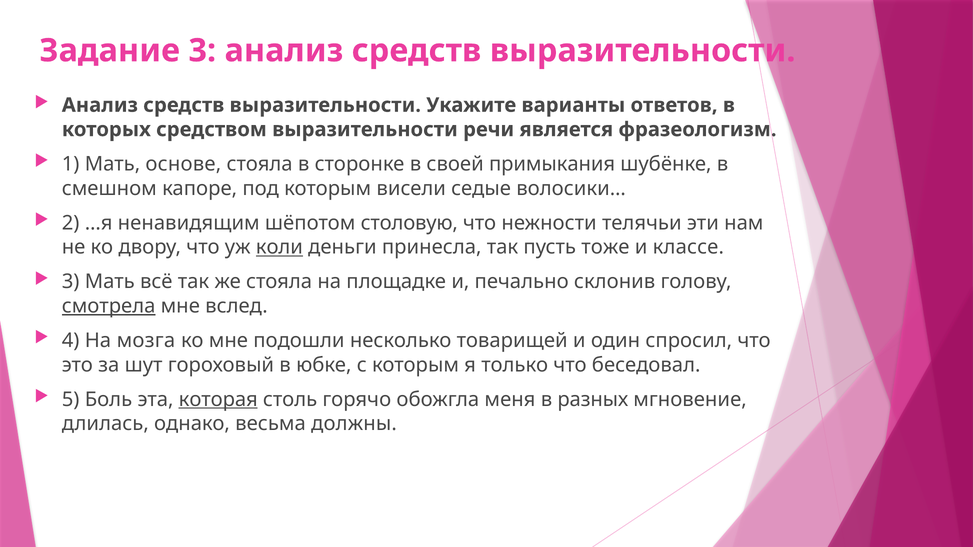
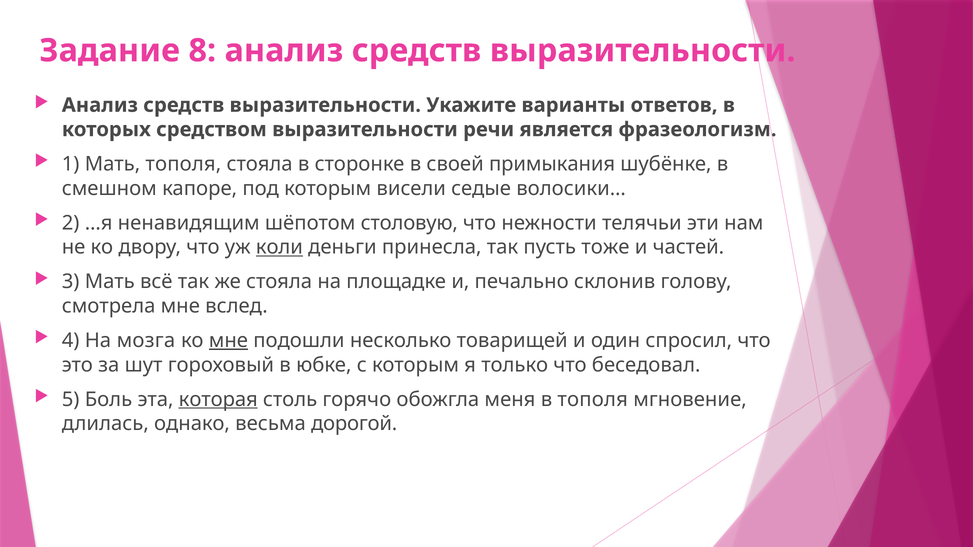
Задание 3: 3 -> 8 (202, 51)
Мать основе: основе -> тополя (183, 164)
классе: классе -> частей (688, 247)
смотрела underline: present -> none (109, 306)
мне underline: none -> present (228, 341)
в разных: разных -> тополя (593, 400)
должны: должны -> дорогой (354, 424)
